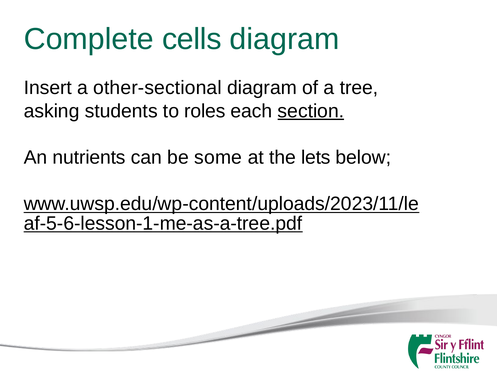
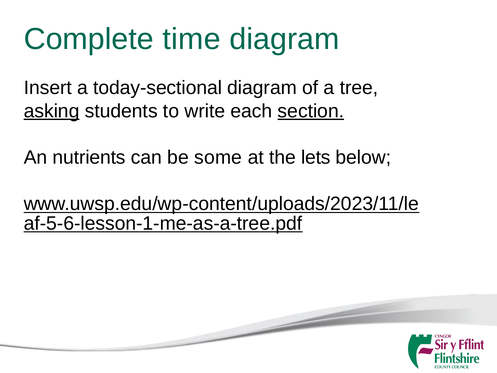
cells: cells -> time (192, 39)
other-sectional: other-sectional -> today-sectional (158, 88)
asking underline: none -> present (52, 111)
roles: roles -> write (205, 111)
